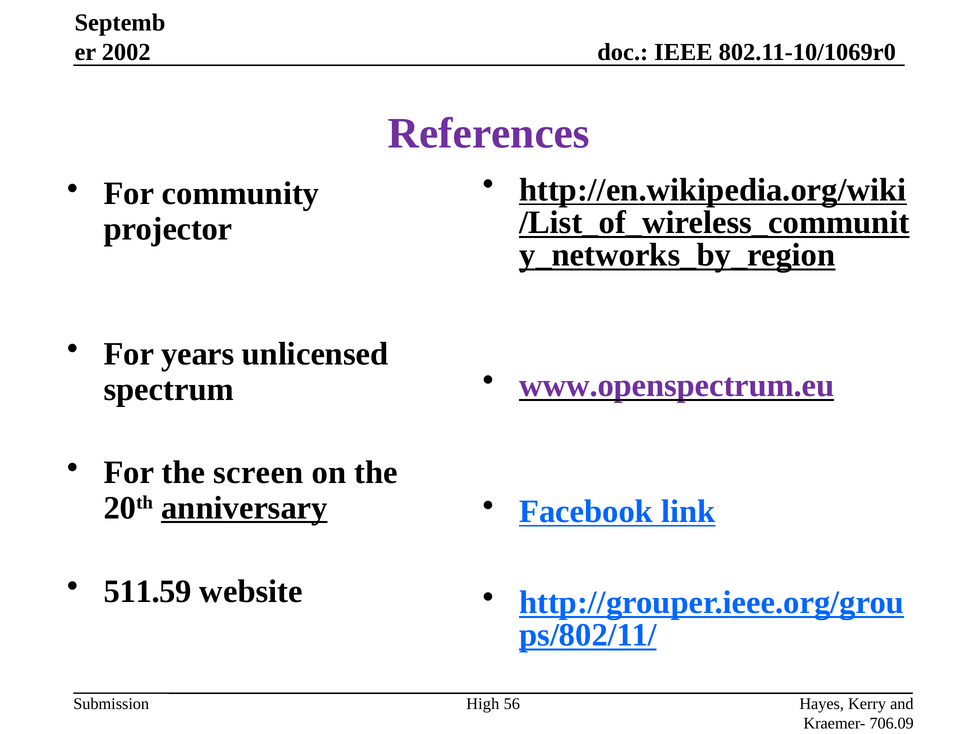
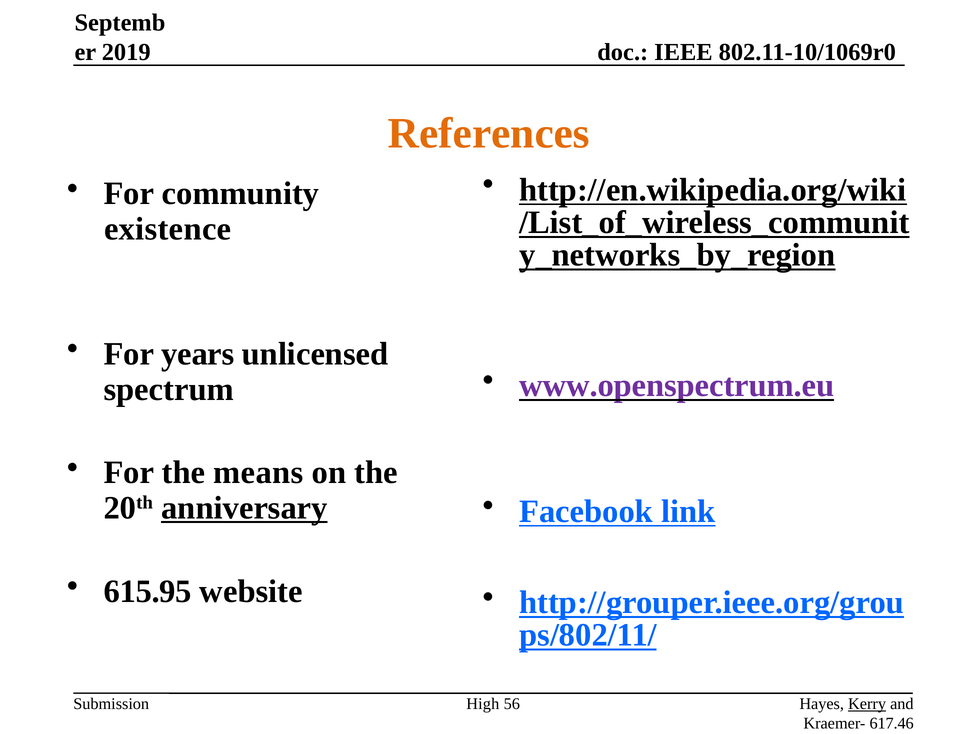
2002: 2002 -> 2019 (126, 52)
References colour: purple -> orange (489, 133)
projector: projector -> existence (168, 229)
screen: screen -> means (258, 472)
511.59: 511.59 -> 615.95 (148, 591)
Kerry underline: none -> present (867, 703)
706.09: 706.09 -> 617.46 (892, 723)
